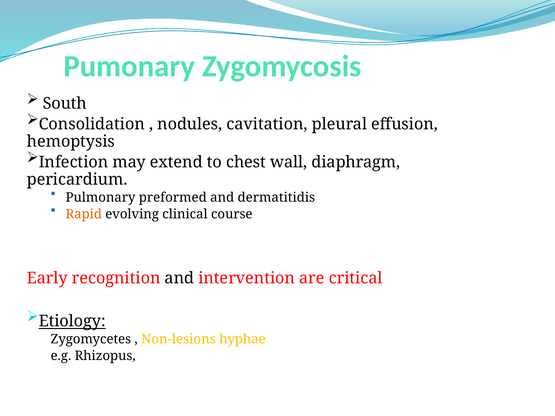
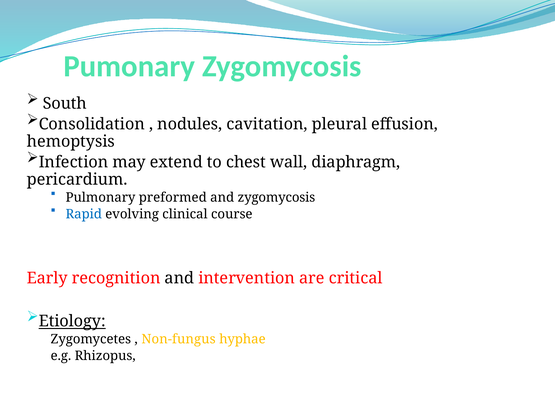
and dermatitidis: dermatitidis -> zygomycosis (276, 198)
Rapid colour: orange -> blue (84, 214)
Non-lesions: Non-lesions -> Non-fungus (179, 339)
